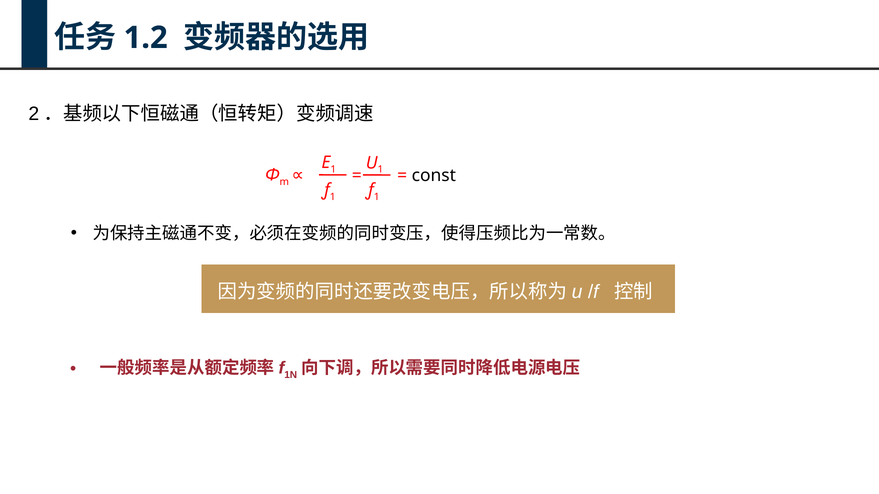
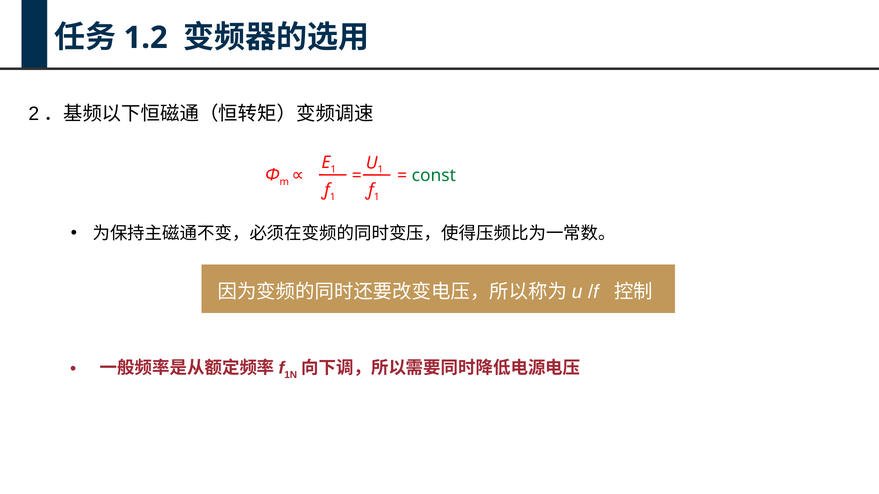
const colour: black -> green (434, 175)
